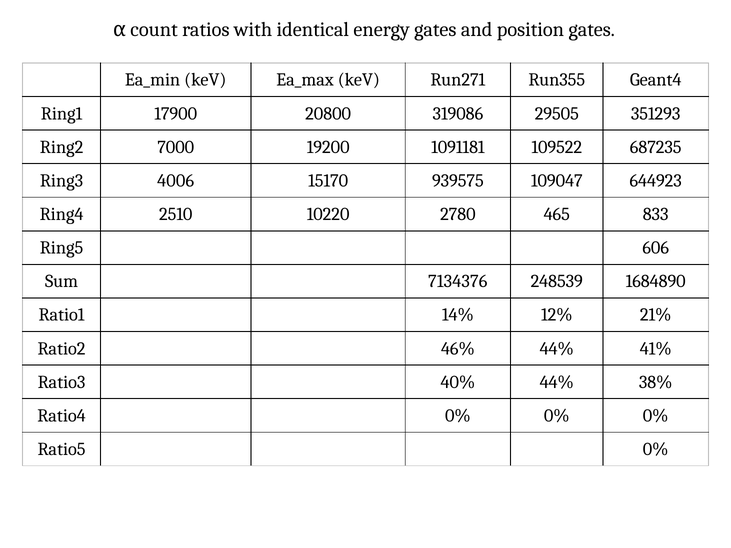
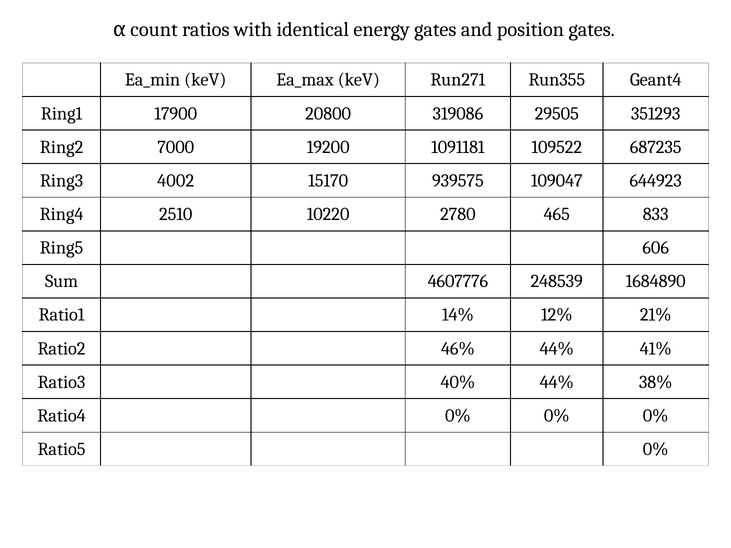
4006: 4006 -> 4002 (176, 181)
7134376: 7134376 -> 4607776 (458, 281)
